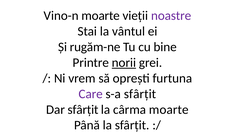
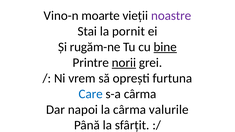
vântul: vântul -> pornit (128, 31)
bine underline: none -> present (165, 47)
Care colour: purple -> blue (91, 94)
s-a sfârțit: sfârțit -> cârma (140, 94)
Dar sfârțit: sfârțit -> napoi (83, 110)
cârma moarte: moarte -> valurile (169, 110)
